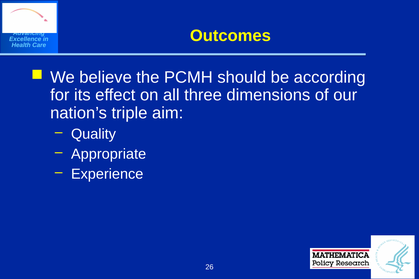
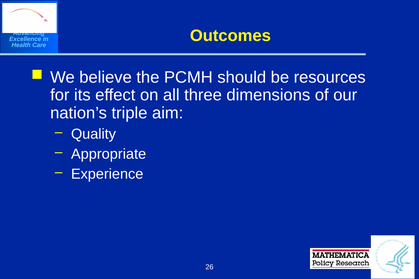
according: according -> resources (330, 77)
